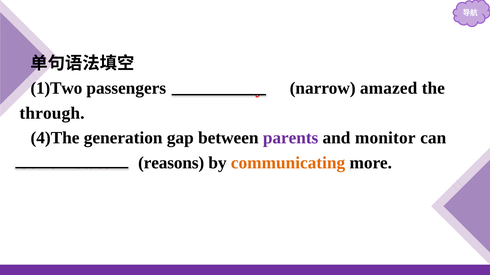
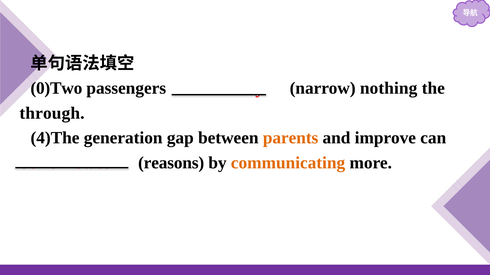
1)Two: 1)Two -> 0)Two (56, 88)
amazed: amazed -> nothing (389, 88)
parents colour: purple -> orange (291, 138)
monitor: monitor -> improve (385, 138)
